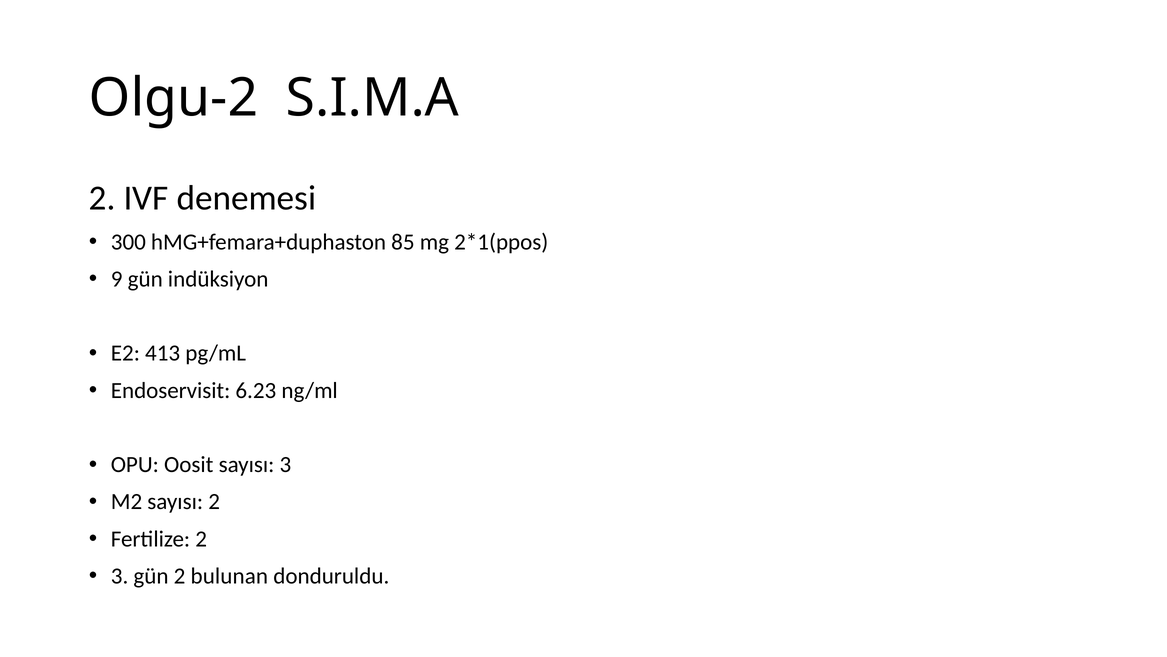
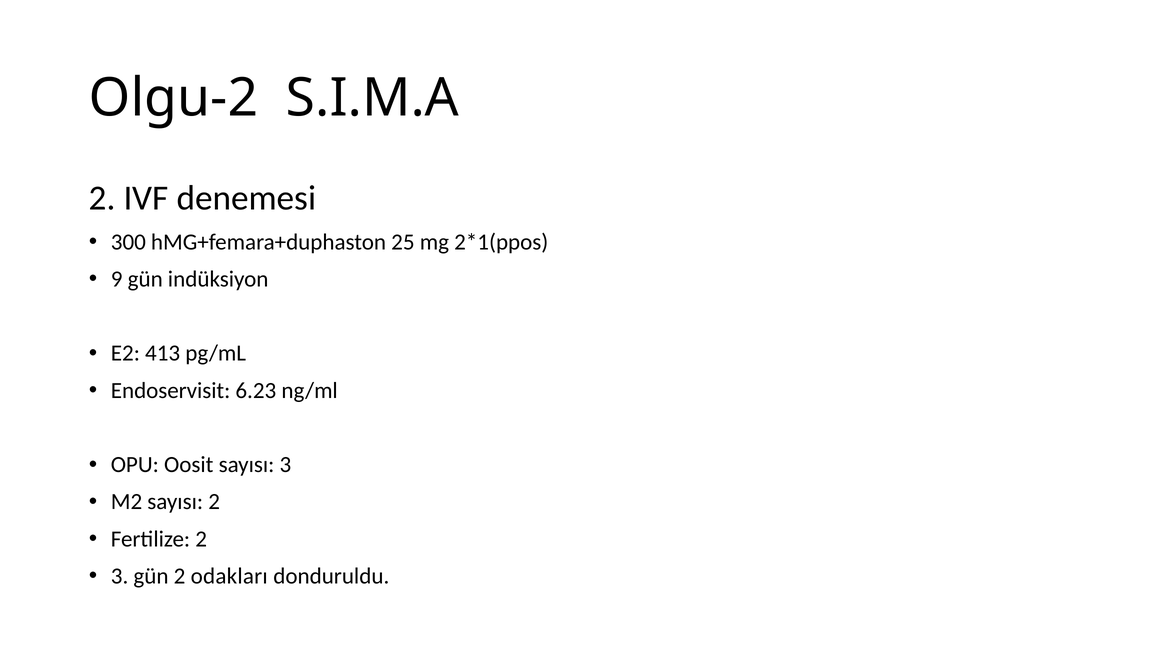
85: 85 -> 25 (403, 242)
bulunan: bulunan -> odakları (229, 576)
